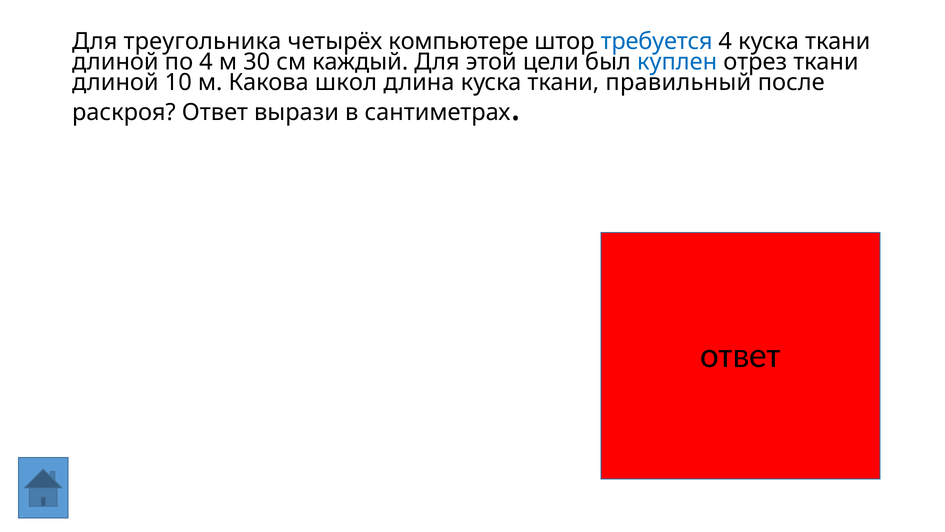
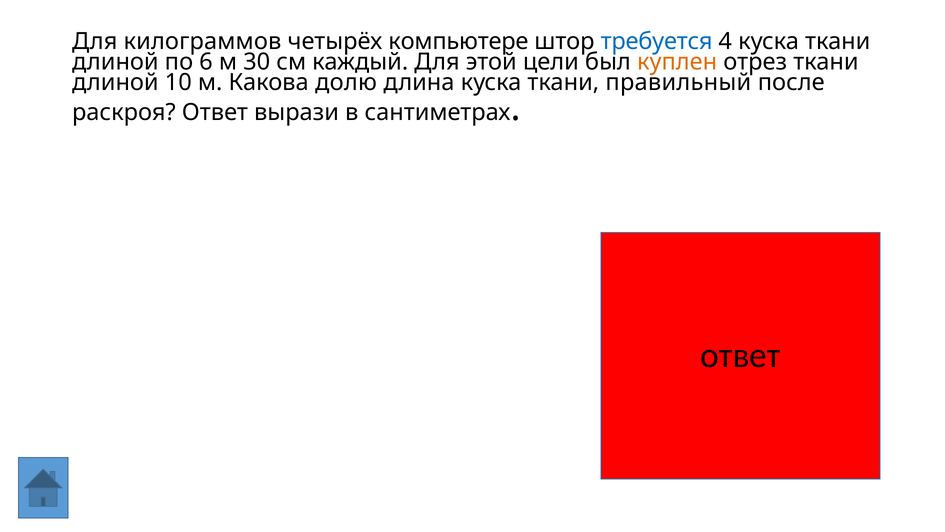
треугольника: треугольника -> килограммов (202, 41)
по 4: 4 -> 6 (206, 62)
куплен colour: blue -> orange (677, 62)
школ: школ -> долю (346, 82)
